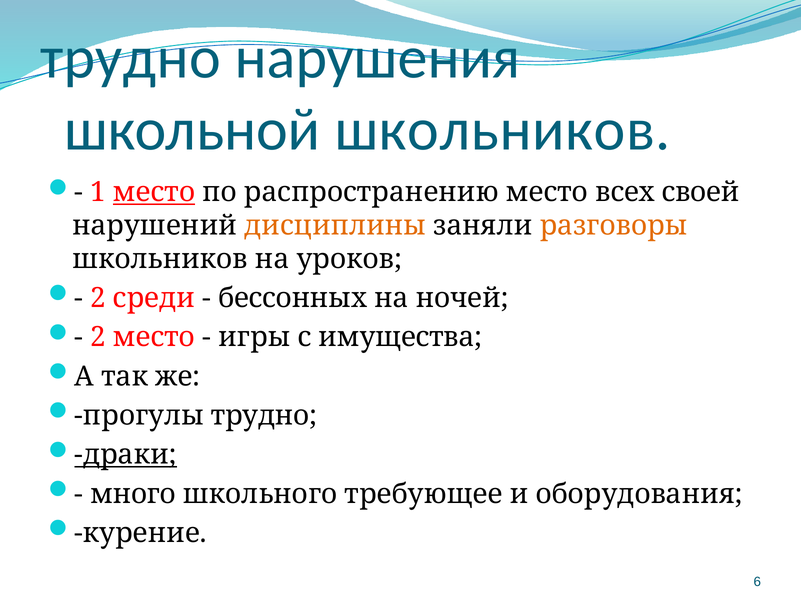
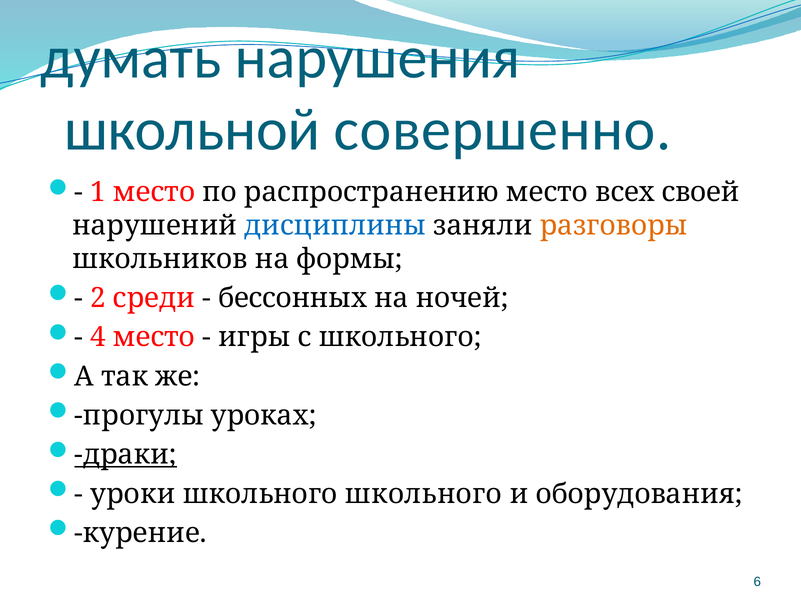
трудно: трудно -> думать (131, 58)
школьной школьников: школьников -> совершенно (503, 130)
место underline: present -> none (154, 192)
дисциплины colour: orange -> blue (335, 226)
уроков: уроков -> формы (350, 259)
2: 2 -> 4 (98, 337)
с имущества: имущества -> школьного (400, 337)
прогулы трудно: трудно -> уроках (264, 415)
много: много -> уроки (133, 494)
школьного требующее: требующее -> школьного (423, 494)
